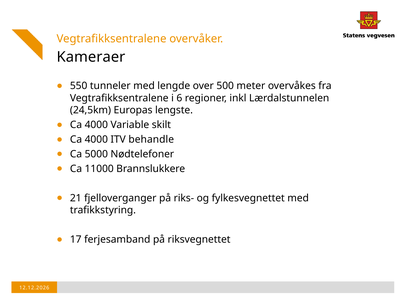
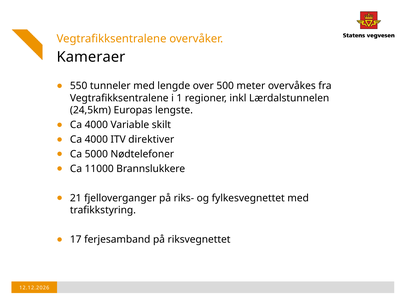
6: 6 -> 1 (179, 98)
behandle: behandle -> direktiver (151, 139)
